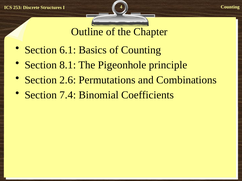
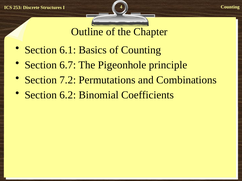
8.1: 8.1 -> 6.7 (68, 65)
2.6: 2.6 -> 7.2 (68, 80)
7.4: 7.4 -> 6.2 (68, 95)
